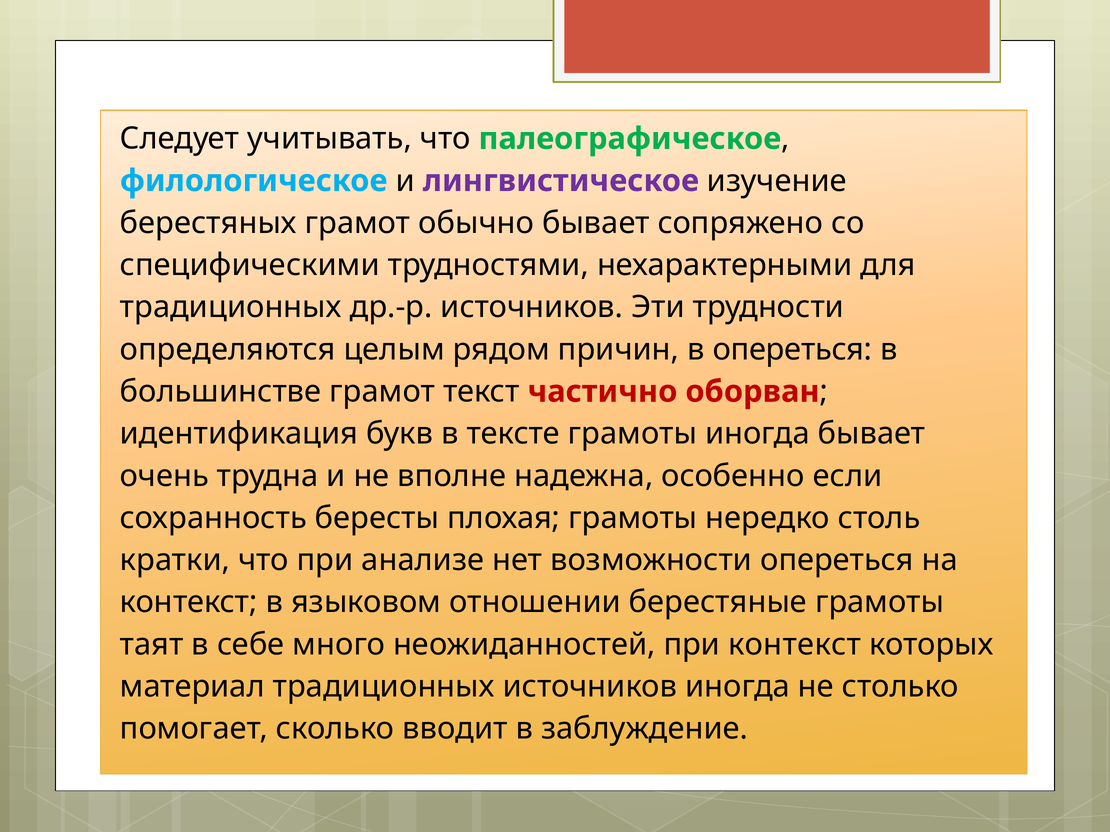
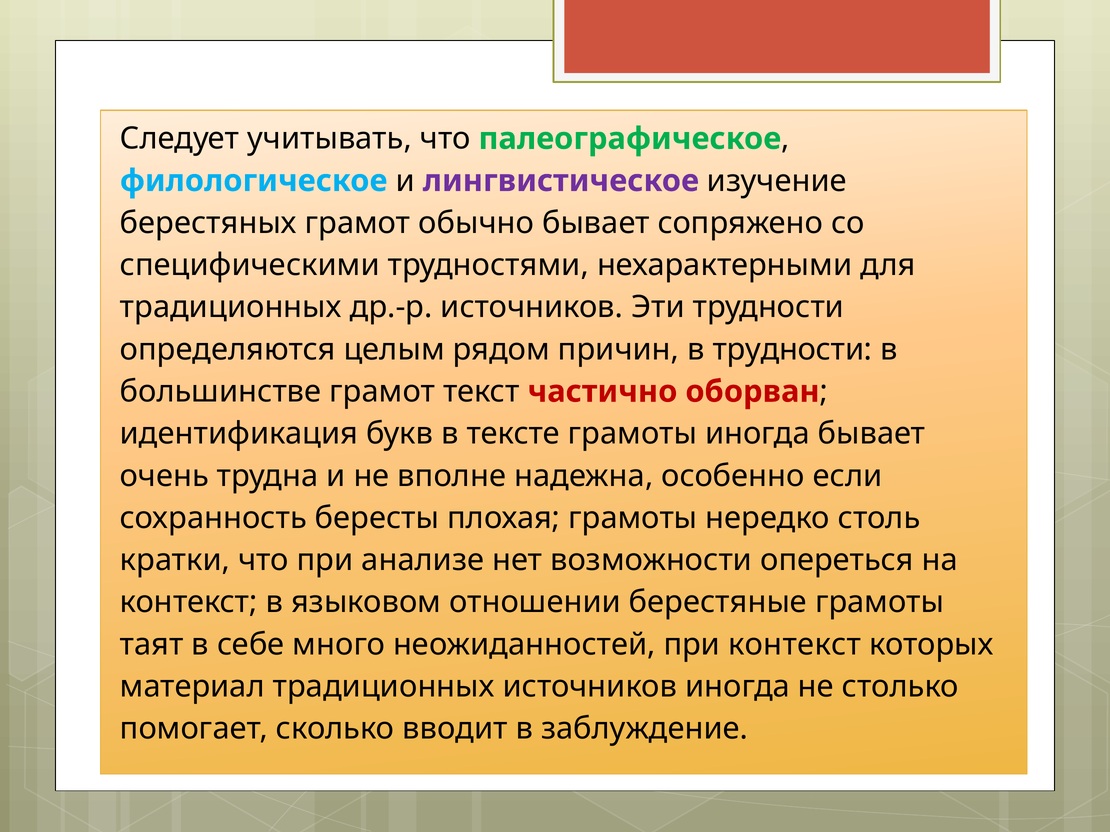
в опереться: опереться -> трудности (792, 350)
